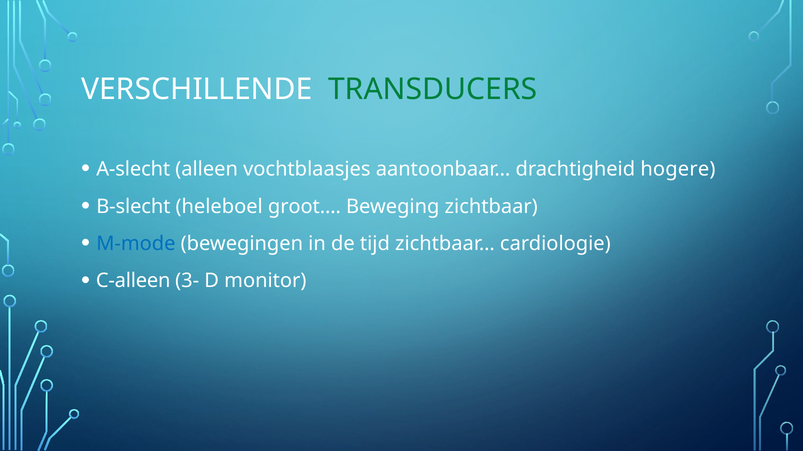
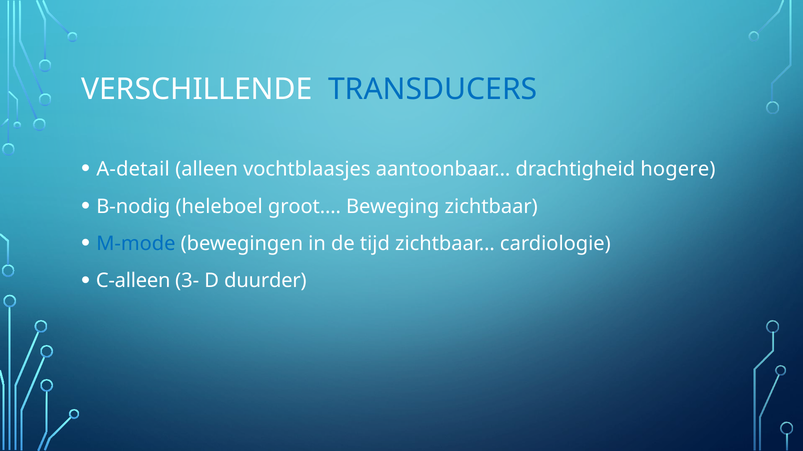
TRANSDUCERS colour: green -> blue (433, 89)
A-slecht: A-slecht -> A-detail (133, 169)
B-slecht: B-slecht -> B-nodig (133, 207)
monitor: monitor -> duurder (265, 281)
